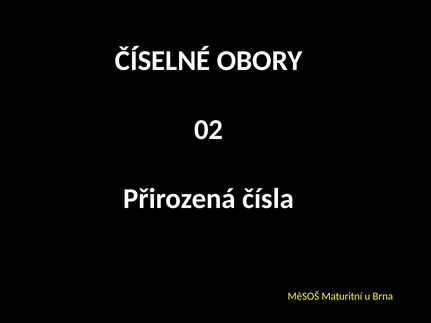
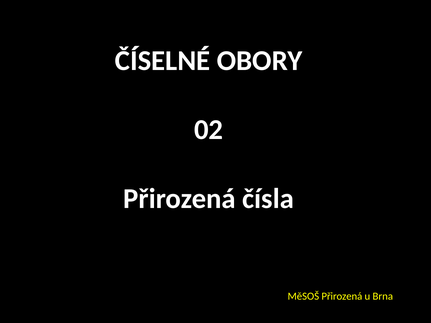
MěSOŠ Maturitní: Maturitní -> Přirozená (342, 297)
